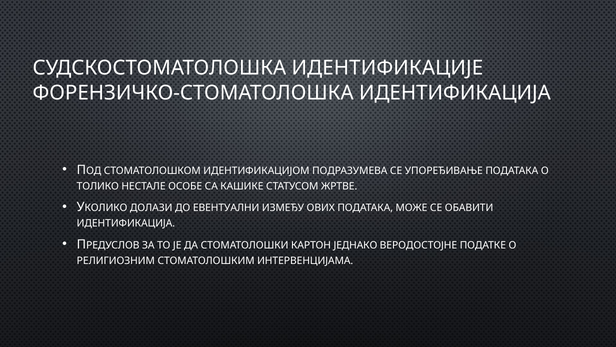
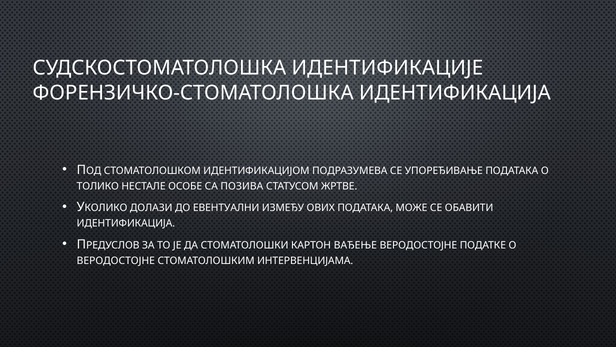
КАШИКЕ: КАШИКЕ -> ПОЗИВА (242, 186)
ЈЕДНАКО: ЈЕДНАКО -> ВАЂЕЊЕ (355, 245)
РЕЛИГИОЗНИМ: РЕЛИГИОЗНИМ -> ВЕРОДОСТОЈНЕ (116, 260)
